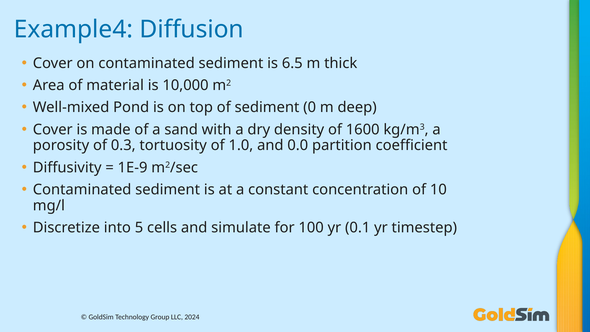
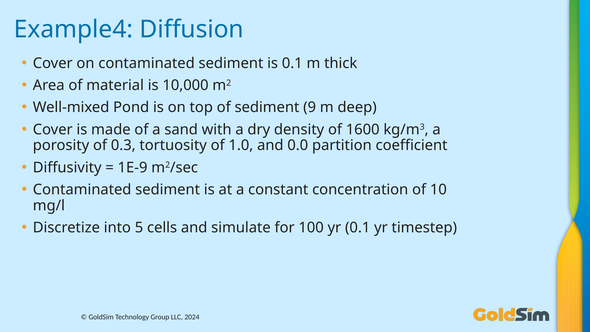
is 6.5: 6.5 -> 0.1 (292, 63)
0: 0 -> 9 (310, 107)
